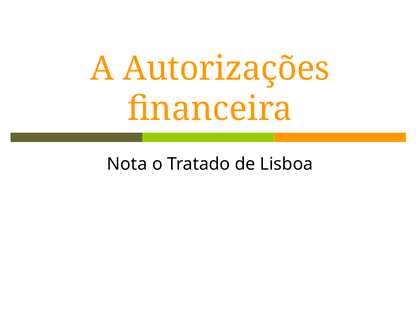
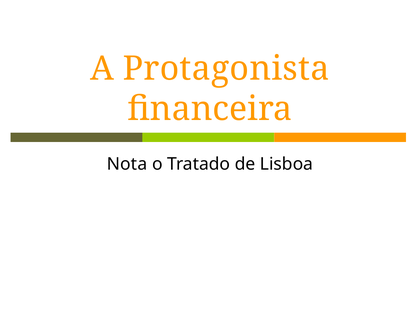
Autorizações: Autorizações -> Protagonista (226, 69)
